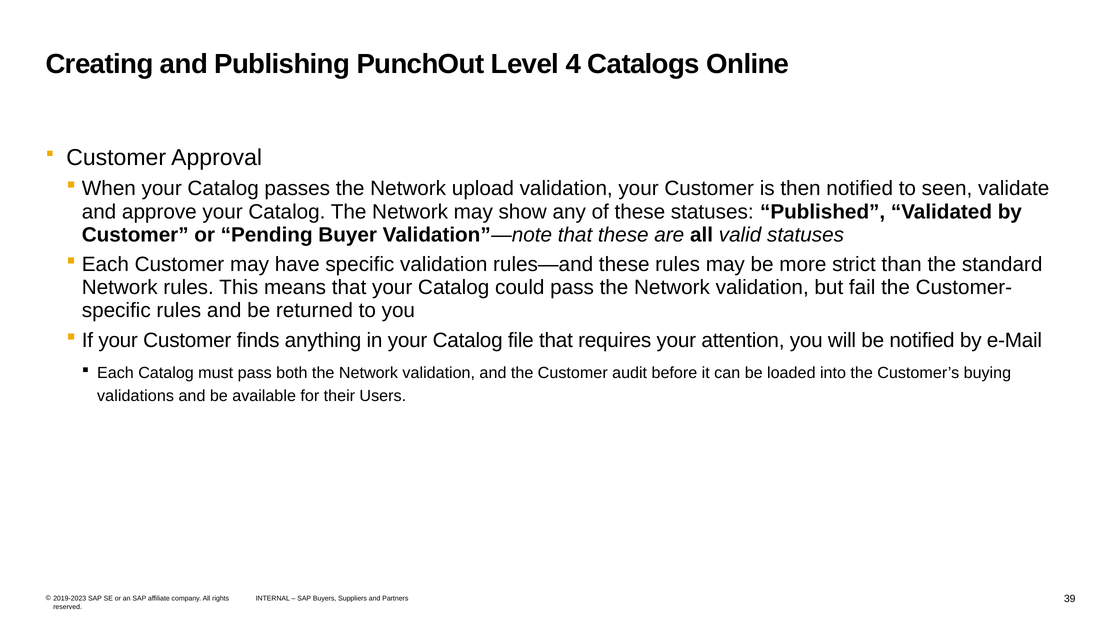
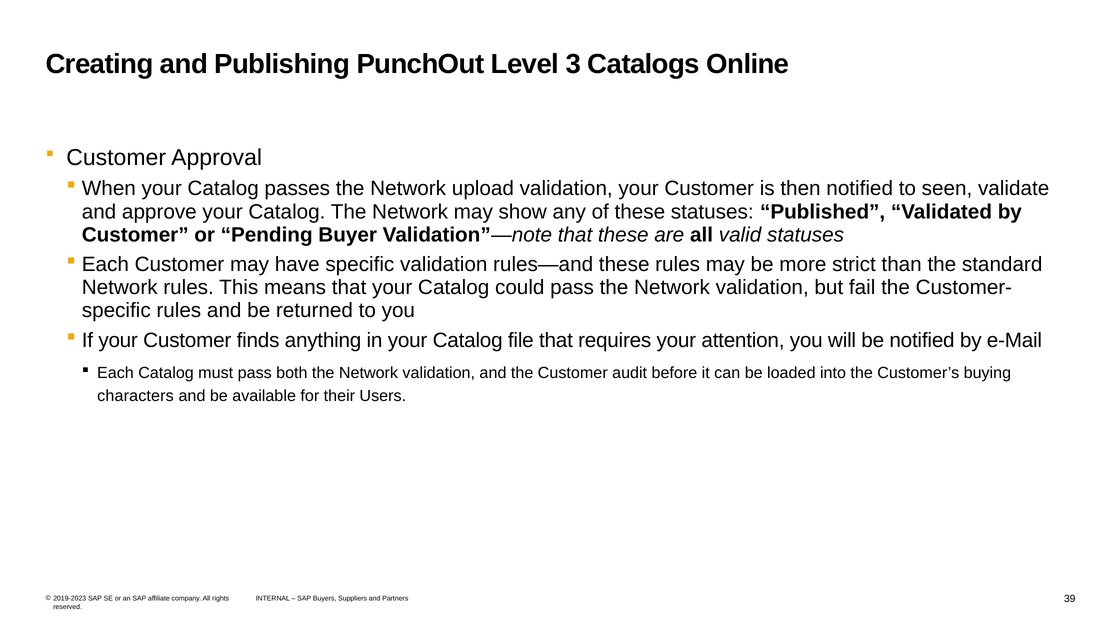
4: 4 -> 3 (573, 64)
validations: validations -> characters (136, 396)
